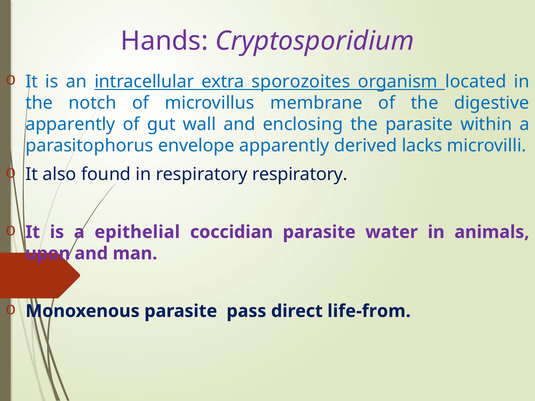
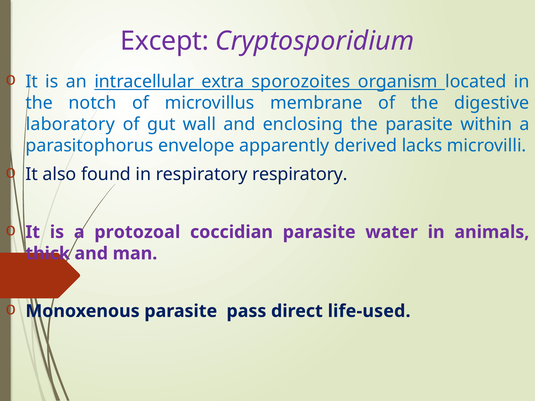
Hands: Hands -> Except (165, 41)
apparently: apparently -> laboratory (70, 124)
epithelial: epithelial -> protozoal (137, 232)
upon: upon -> thick (48, 254)
life-from: life-from -> life-used (369, 311)
